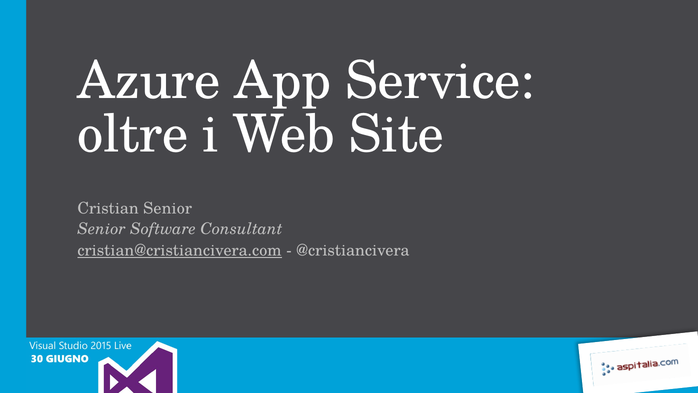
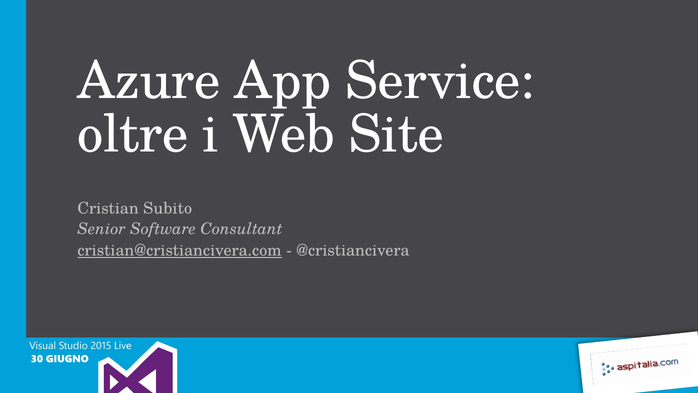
Cristian Senior: Senior -> Subito (168, 208)
